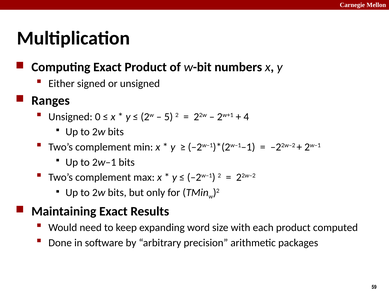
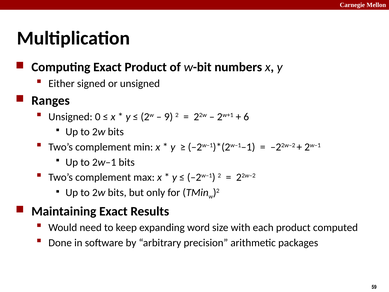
5: 5 -> 9 (169, 117)
4: 4 -> 6 (246, 117)
